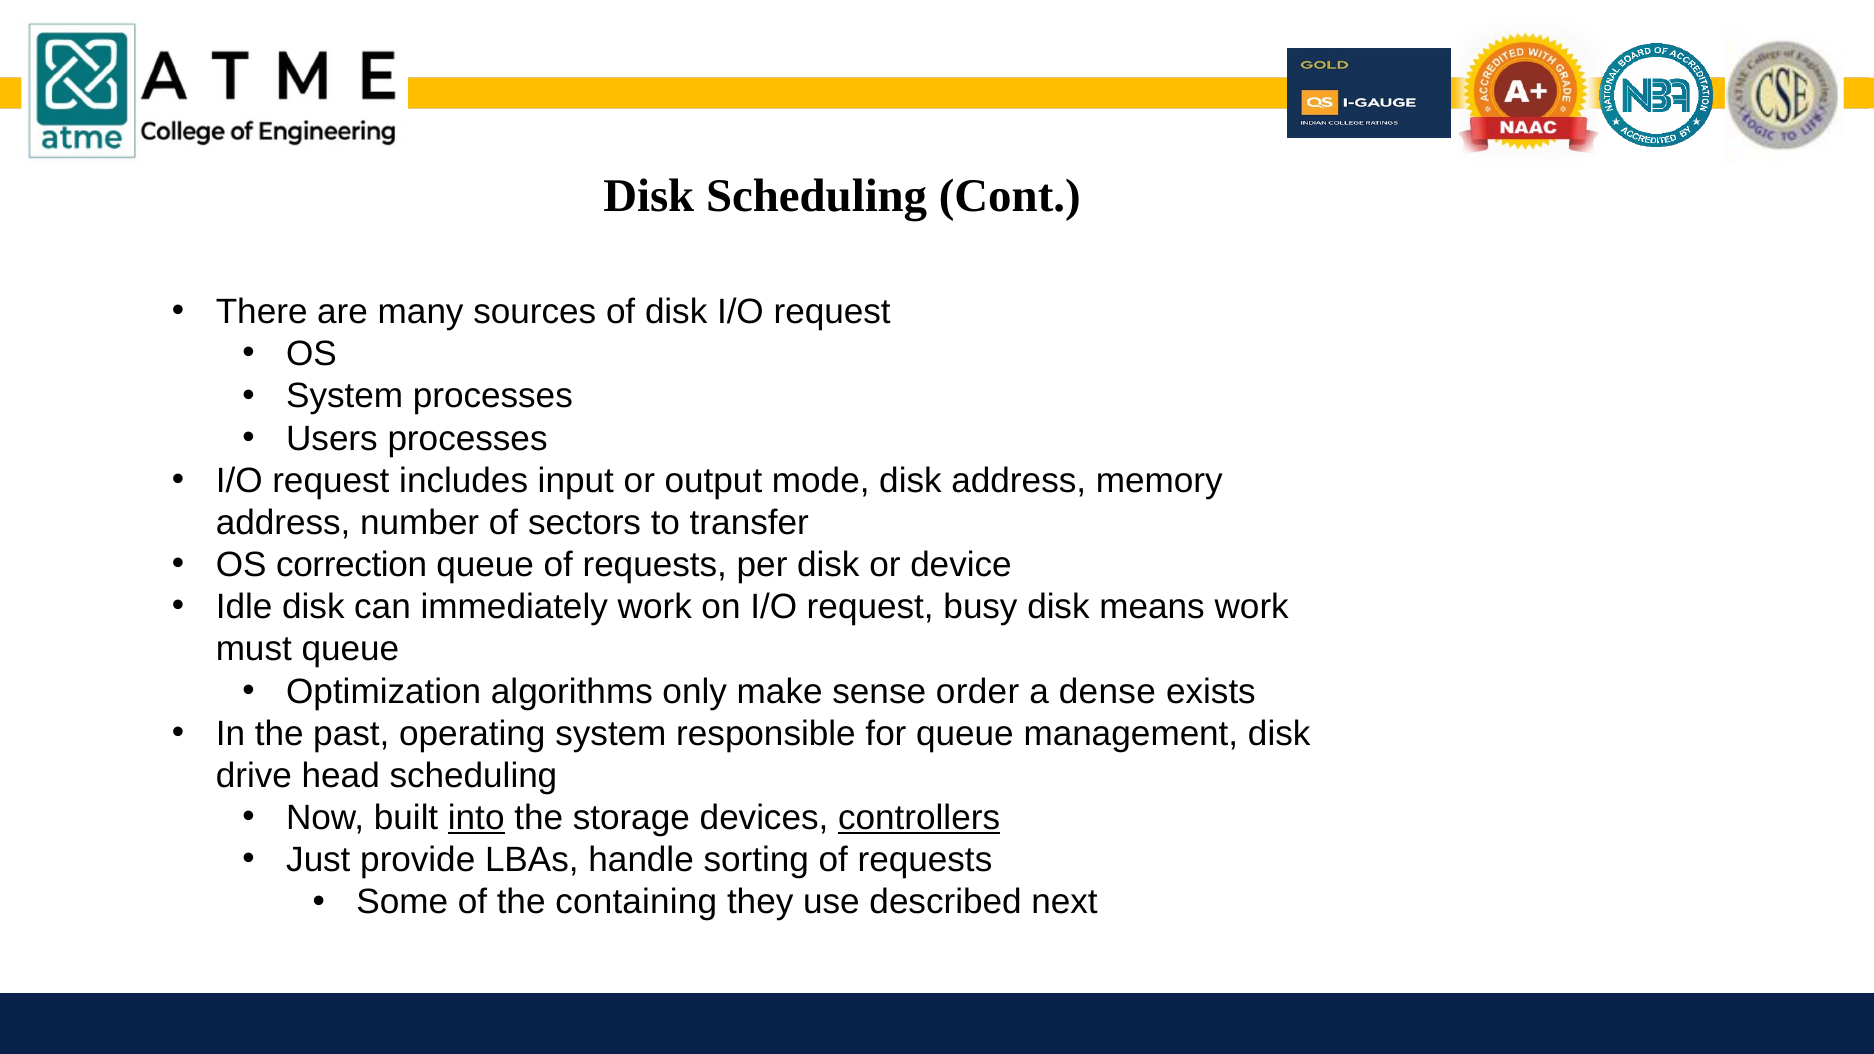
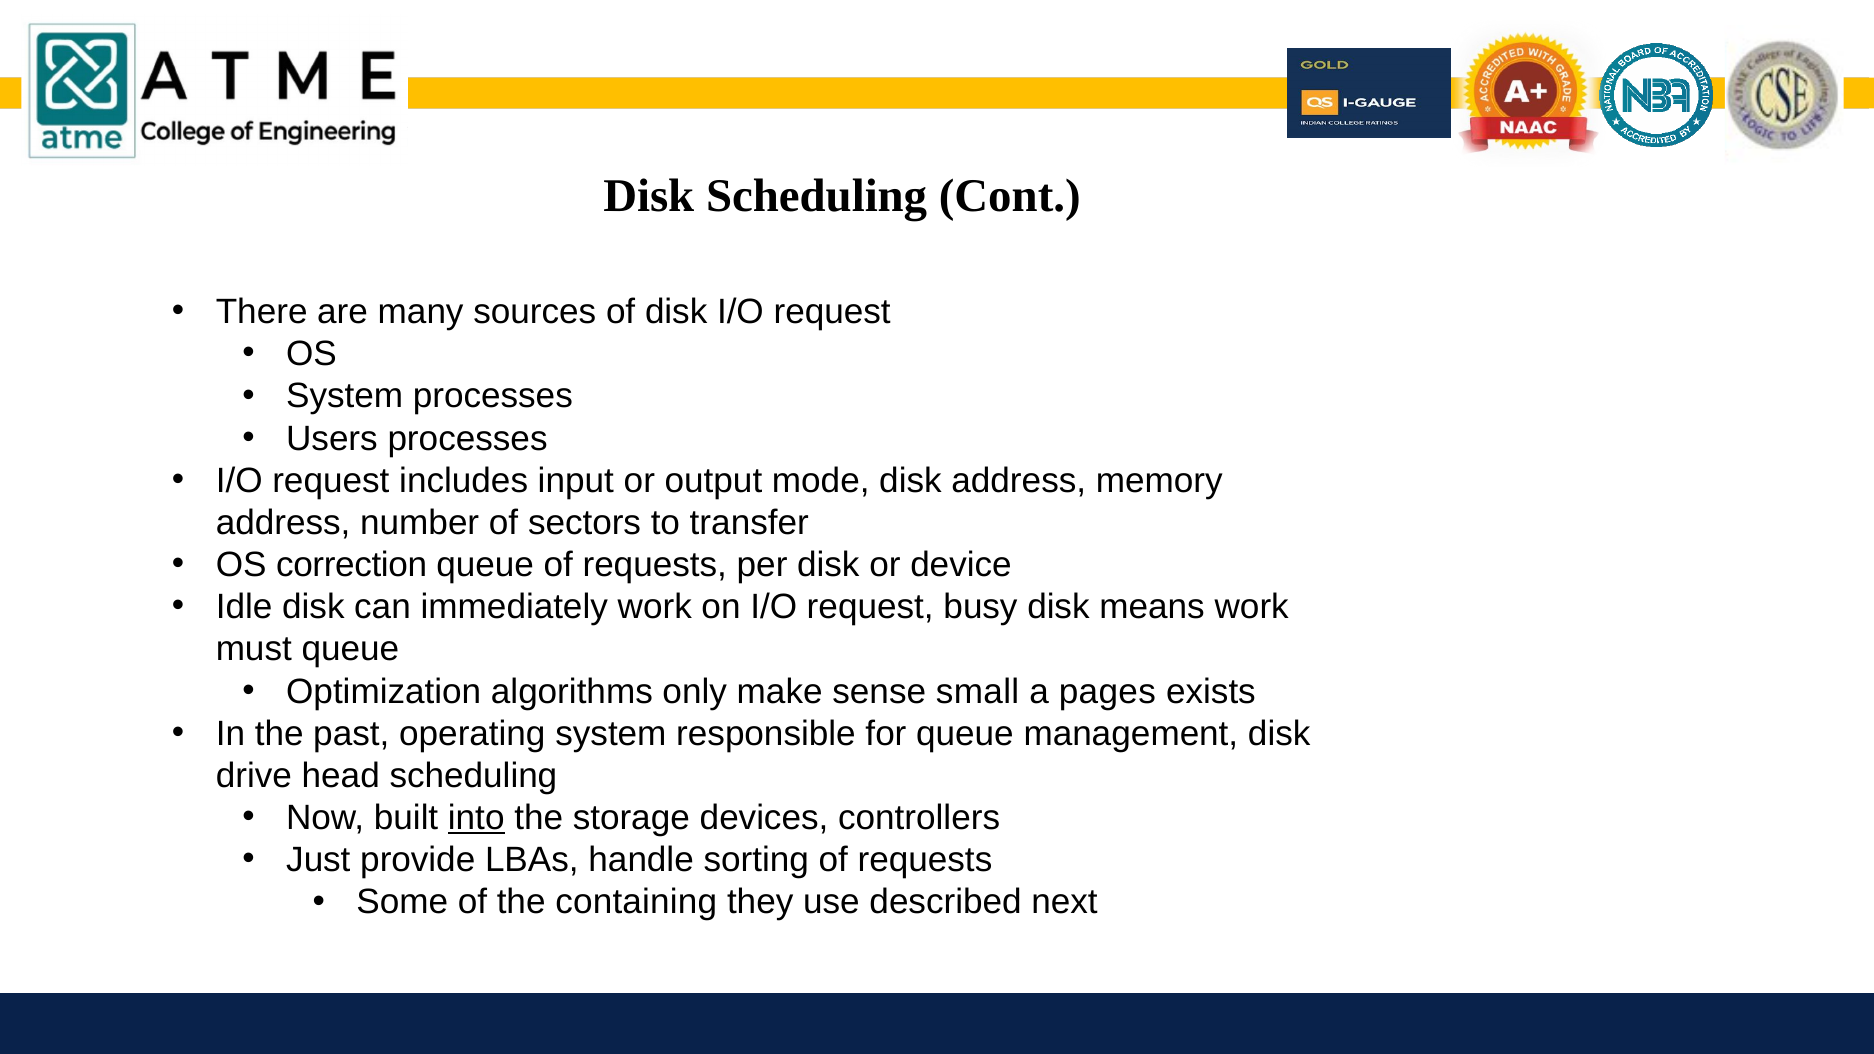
order: order -> small (978, 692)
dense: dense -> pages (1107, 692)
controllers underline: present -> none (919, 818)
